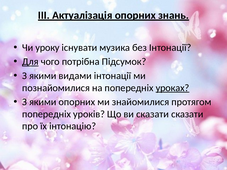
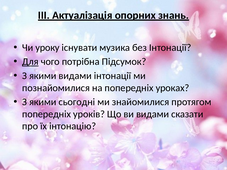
уроках underline: present -> none (172, 88)
якими опорних: опорних -> сьогодні (77, 102)
ви сказати: сказати -> видами (153, 114)
